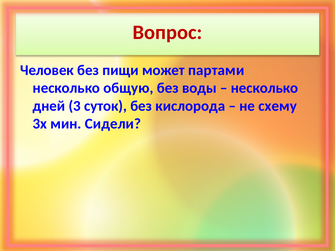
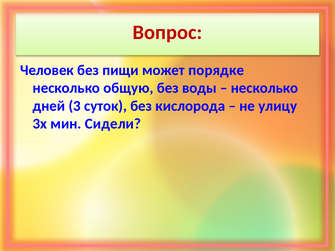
партами: партами -> порядке (216, 70)
схему: схему -> улицу (278, 106)
